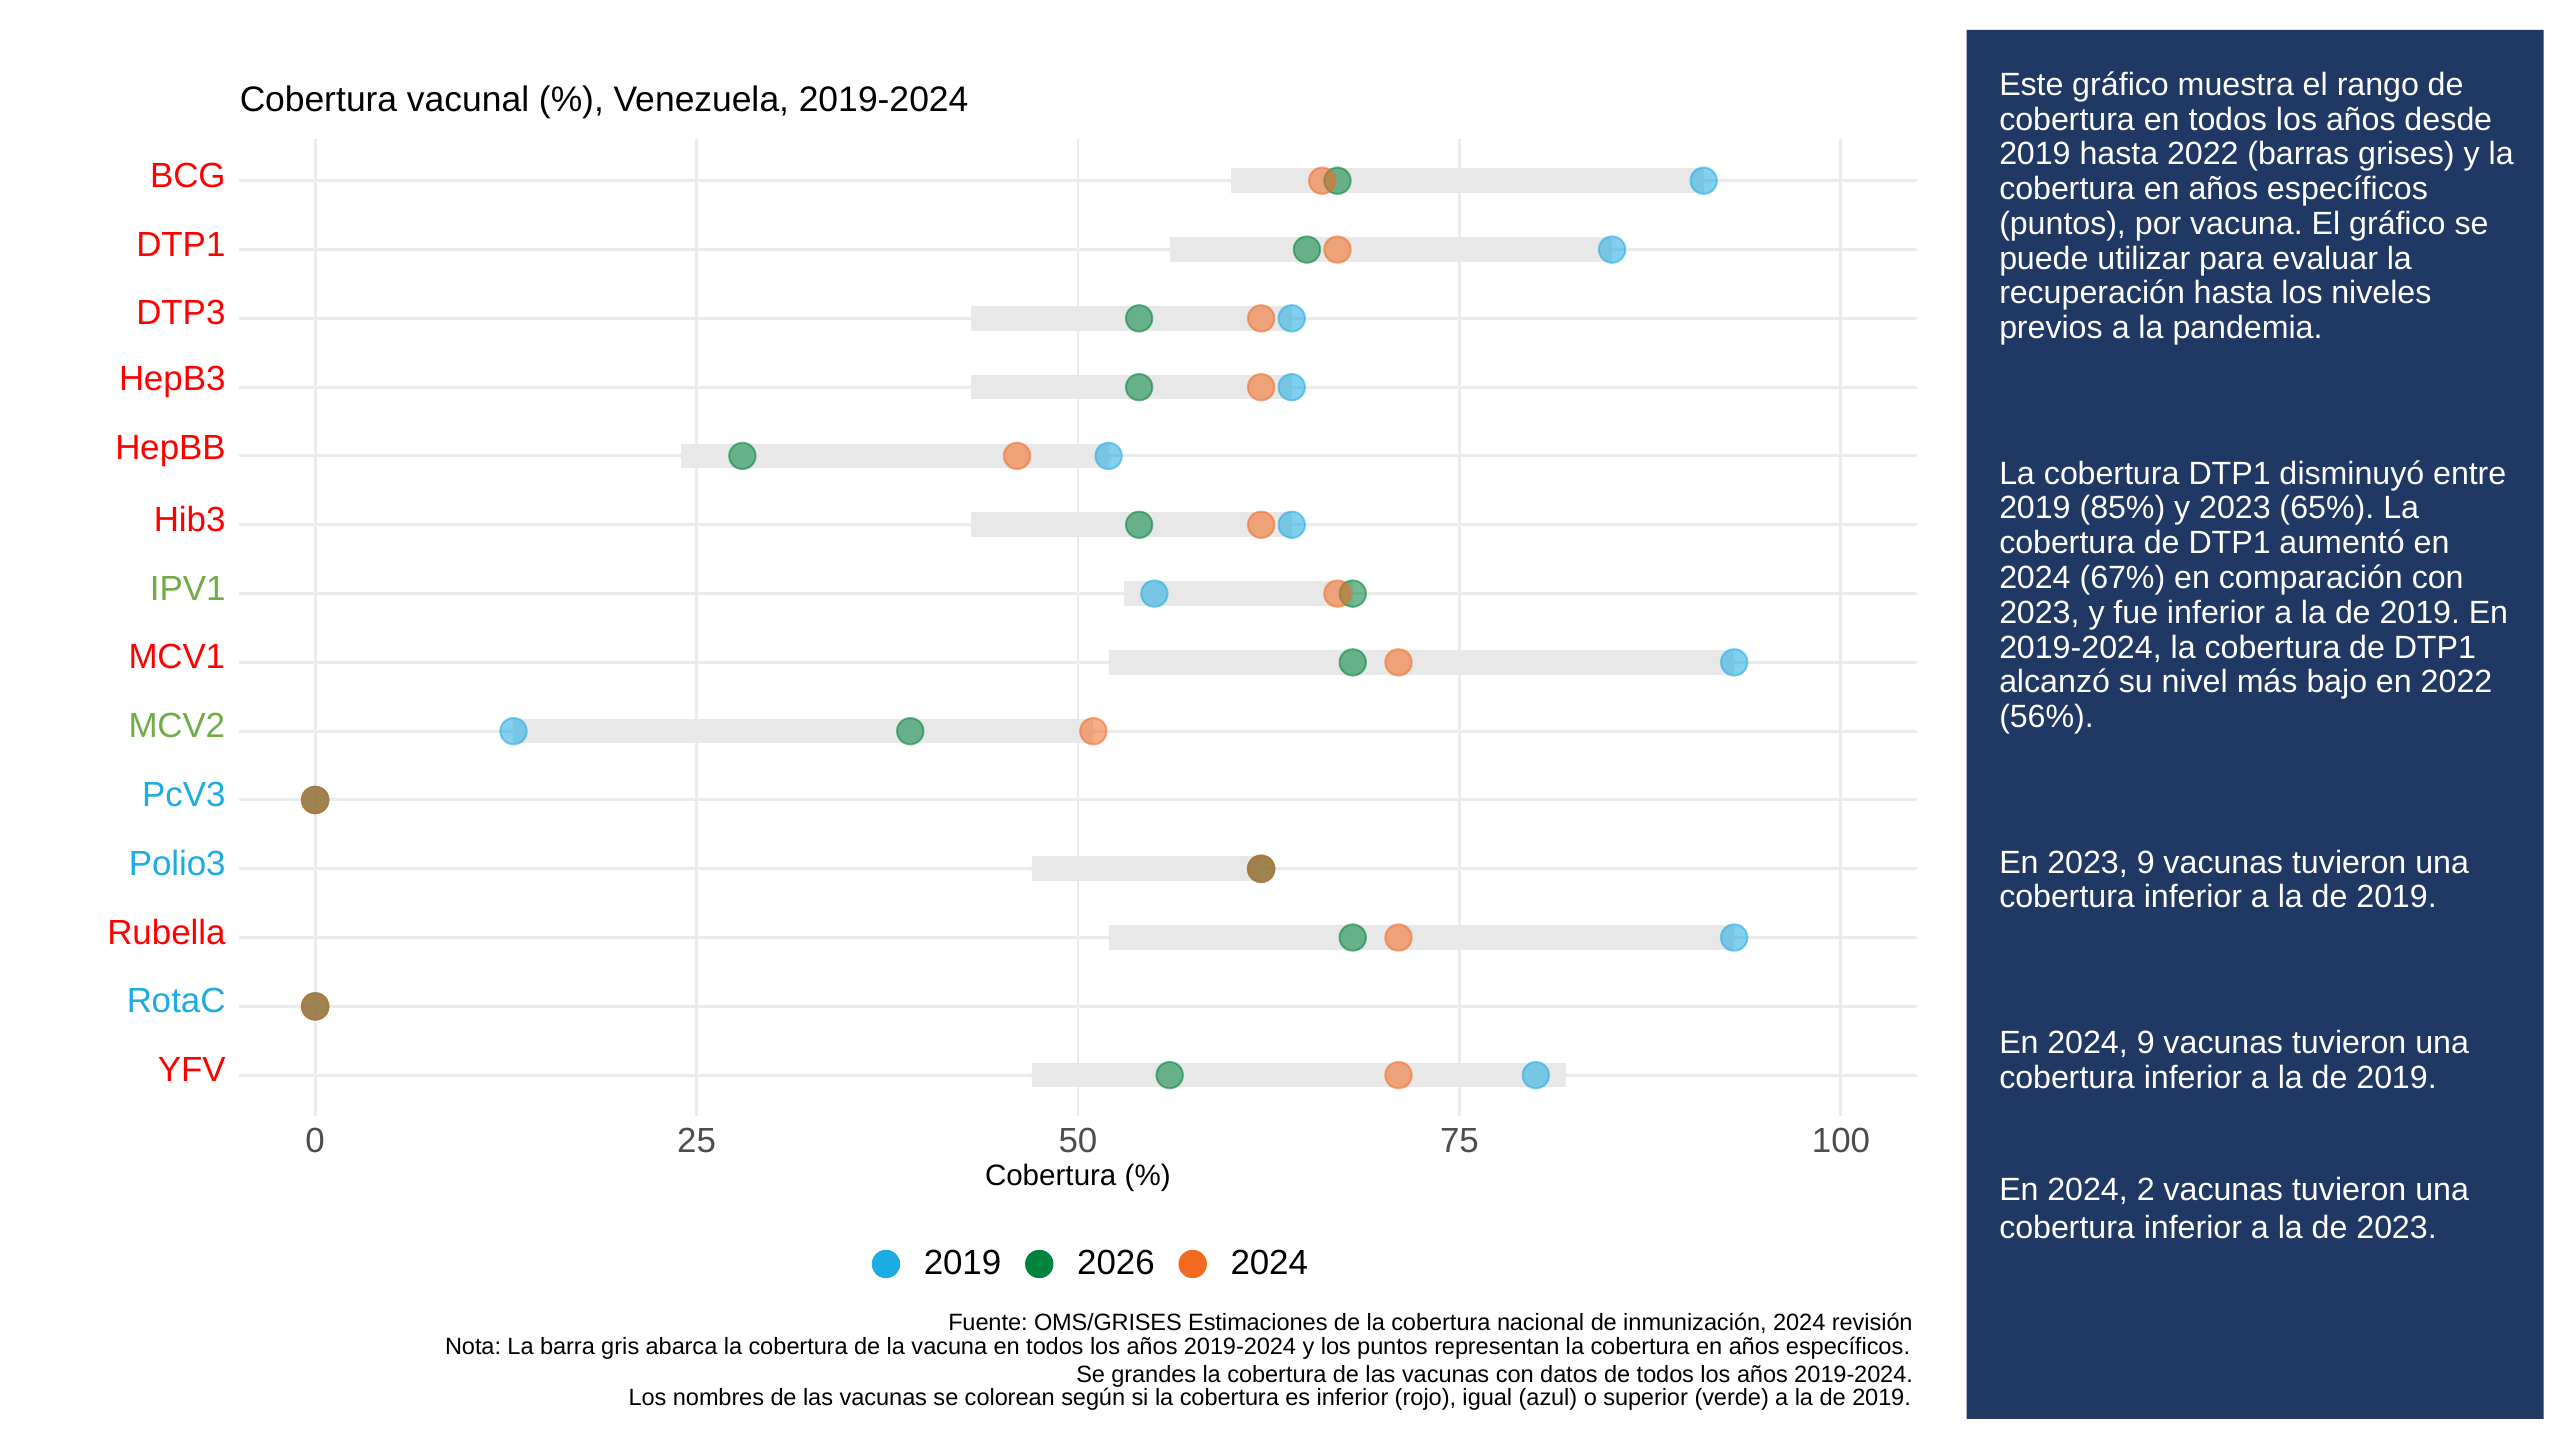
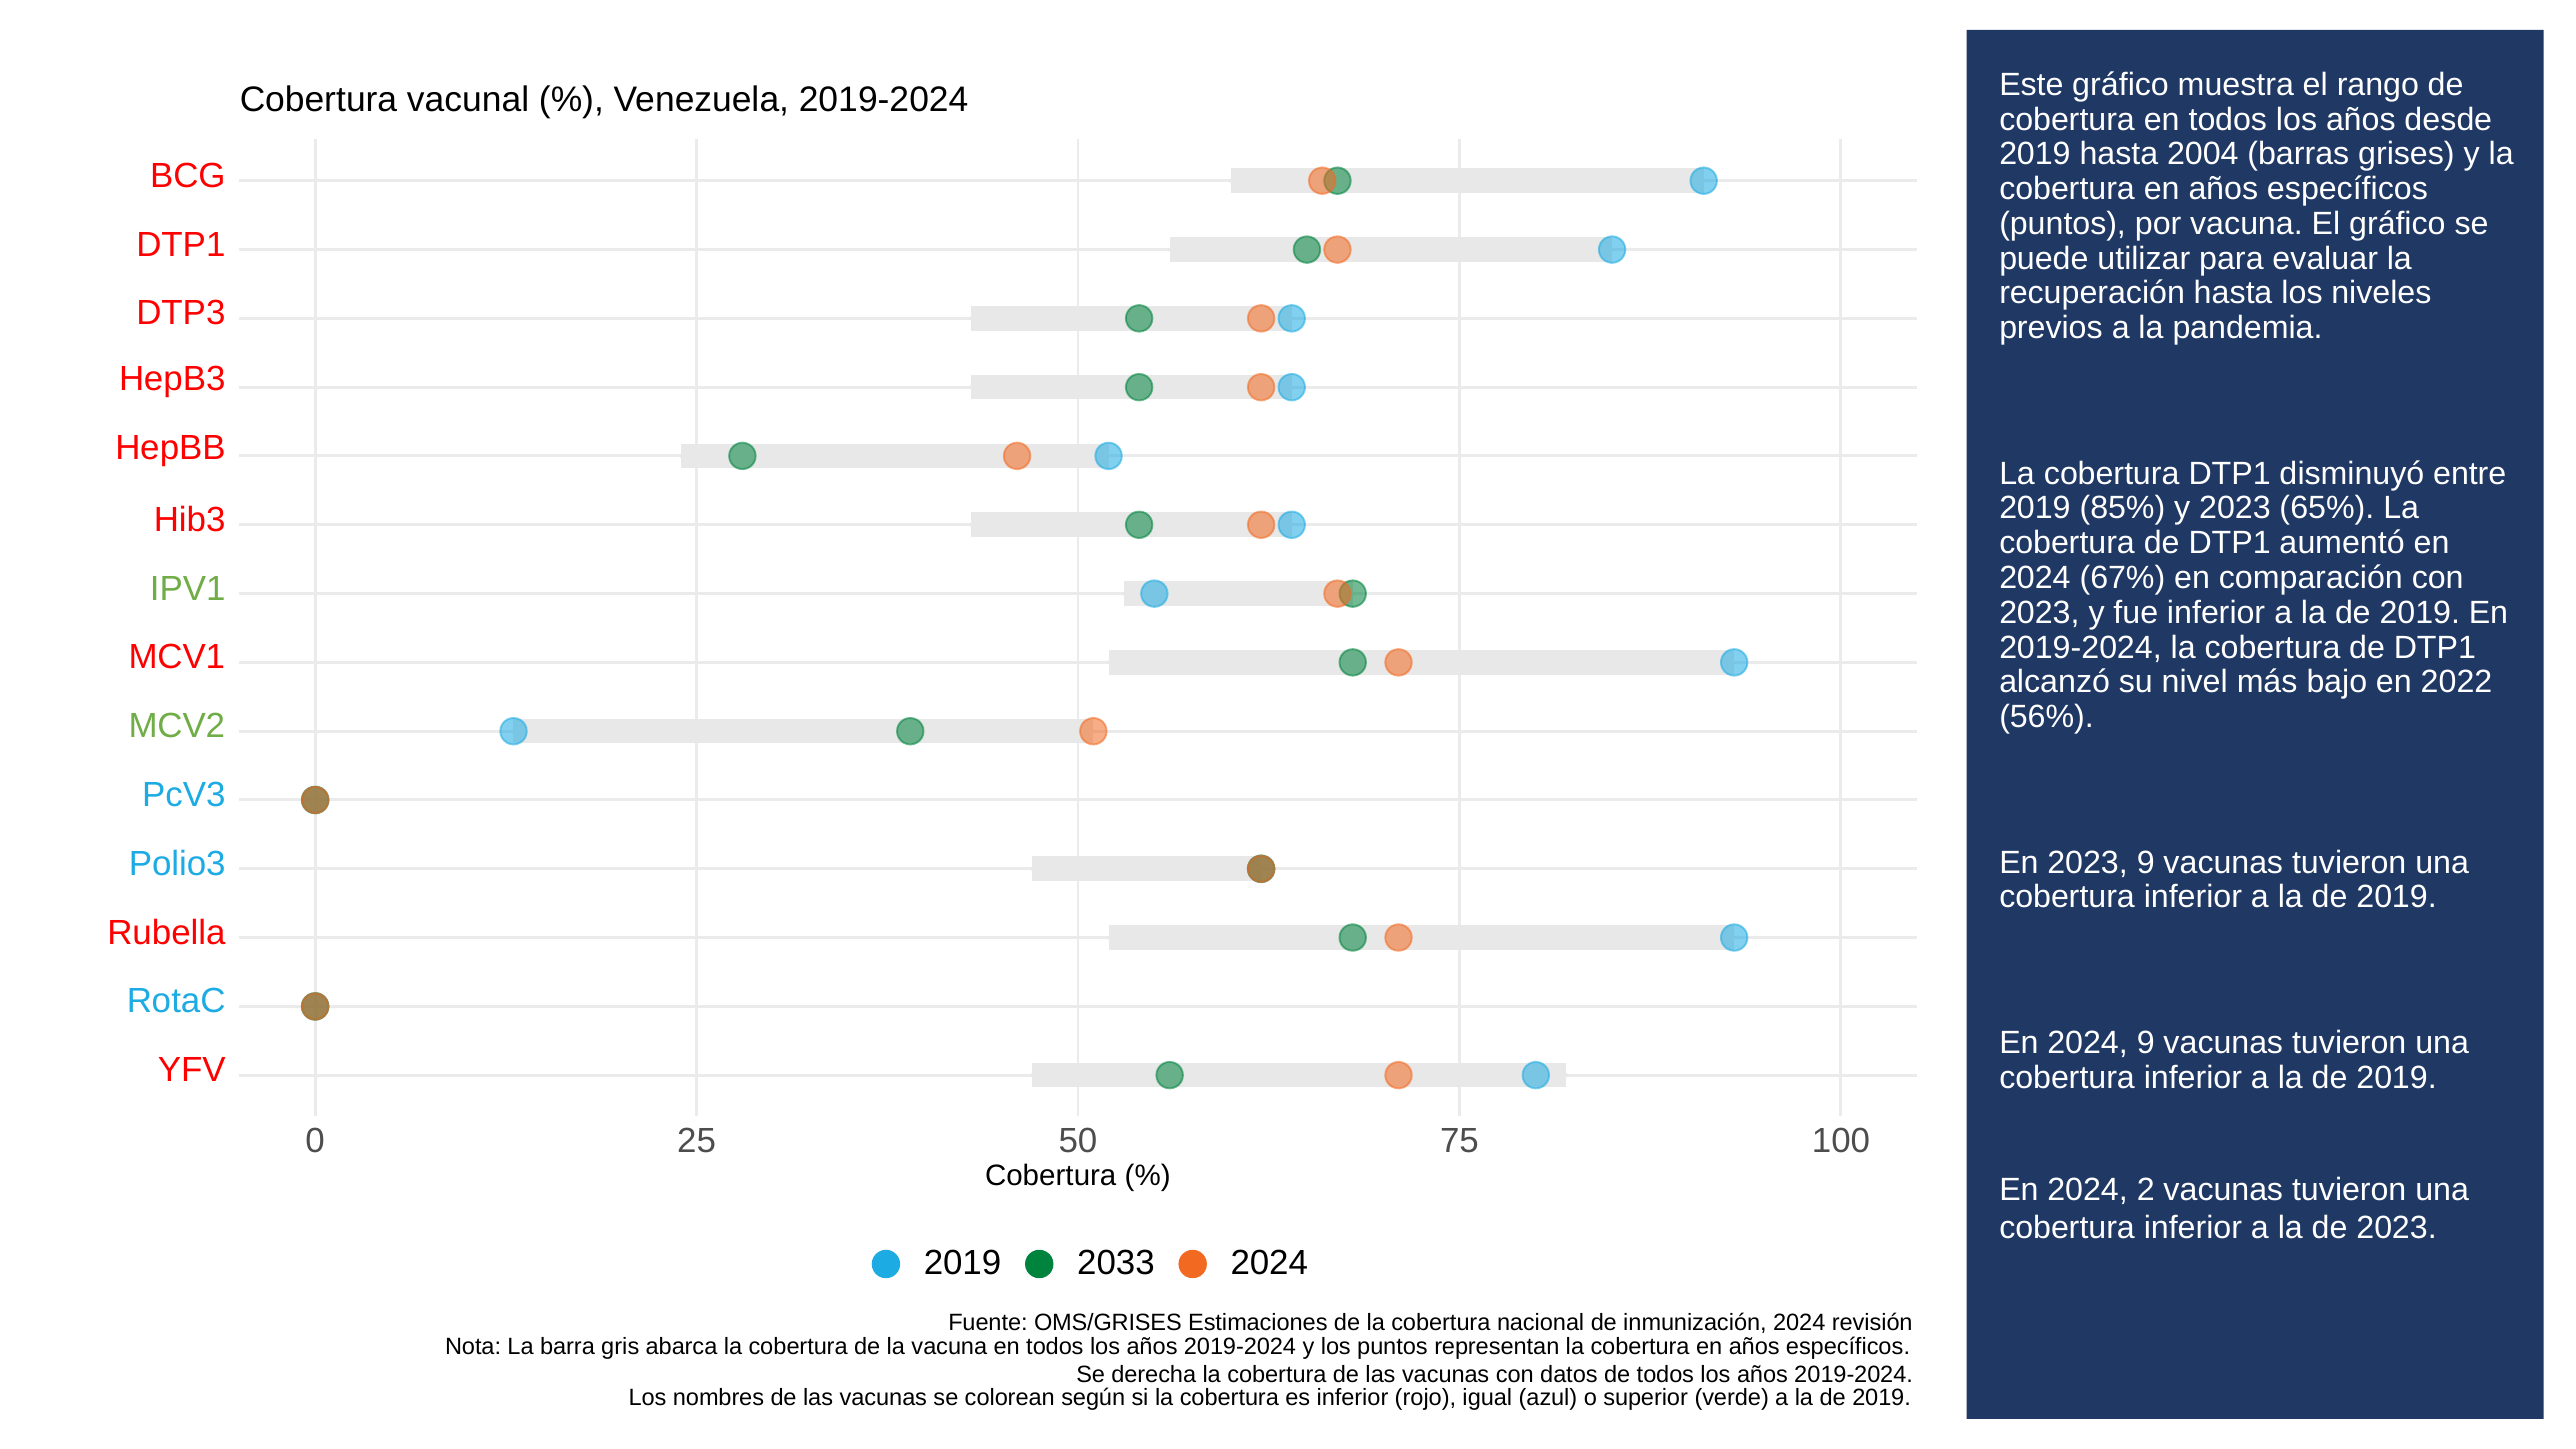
hasta 2022: 2022 -> 2004 (2203, 154)
2026: 2026 -> 2033 (1116, 1263)
grandes: grandes -> derecha (1154, 1375)
